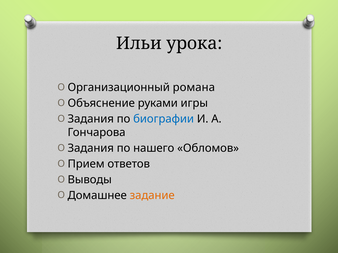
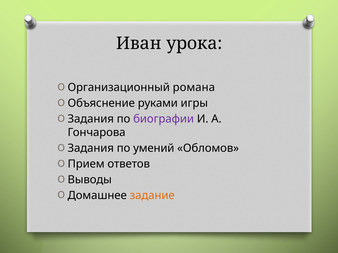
Ильи: Ильи -> Иван (139, 44)
биографии colour: blue -> purple (164, 119)
нашего: нашего -> умений (154, 148)
